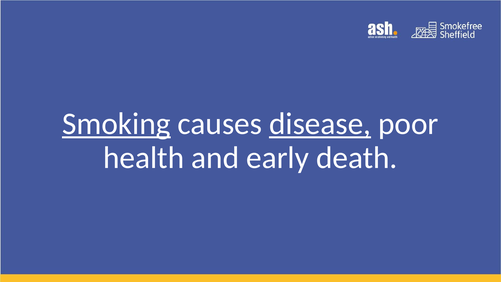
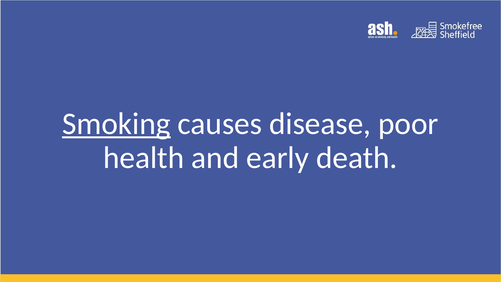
disease underline: present -> none (320, 124)
